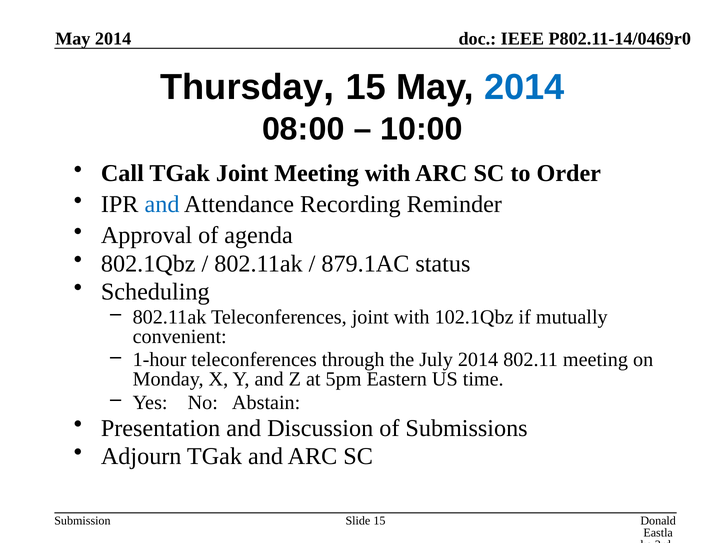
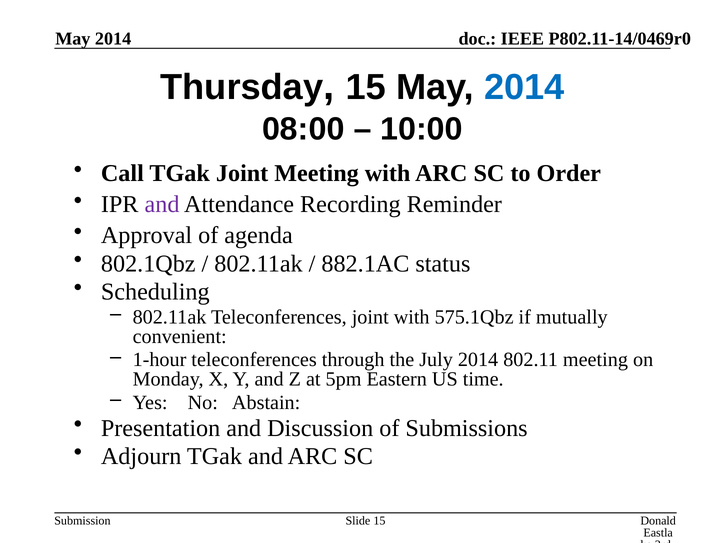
and colour: blue -> purple (162, 205)
879.1AC: 879.1AC -> 882.1AC (365, 264)
102.1Qbz: 102.1Qbz -> 575.1Qbz (474, 318)
